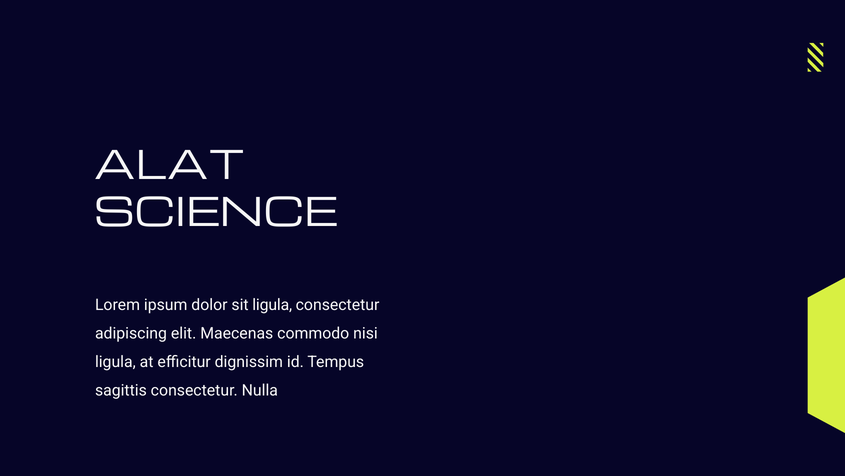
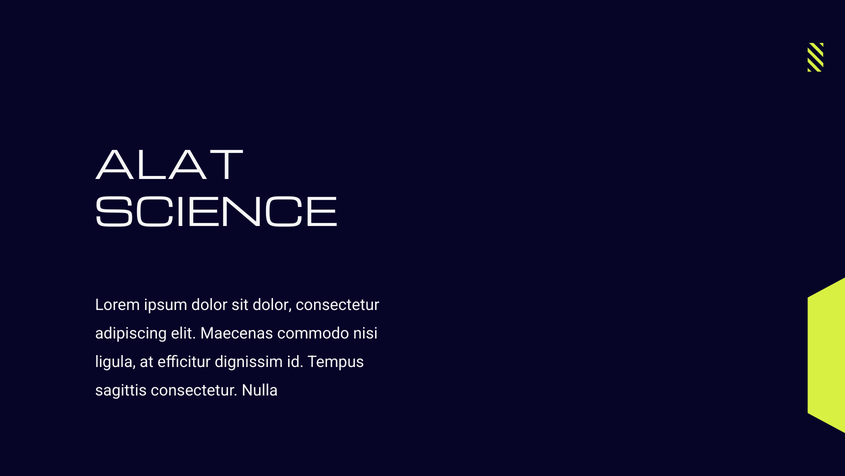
sit ligula: ligula -> dolor (272, 304)
